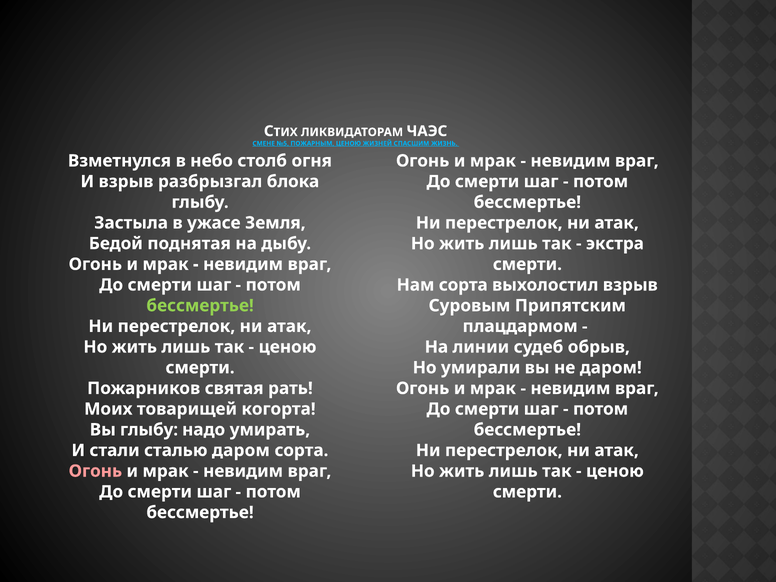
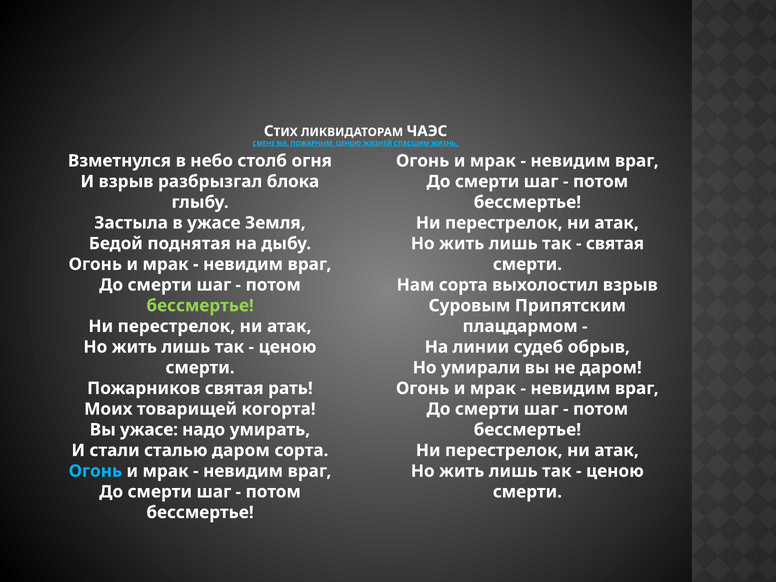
экстра: экстра -> святая (615, 244)
Вы глыбу: глыбу -> ужасе (149, 430)
Огонь colour: pink -> light blue (95, 471)
